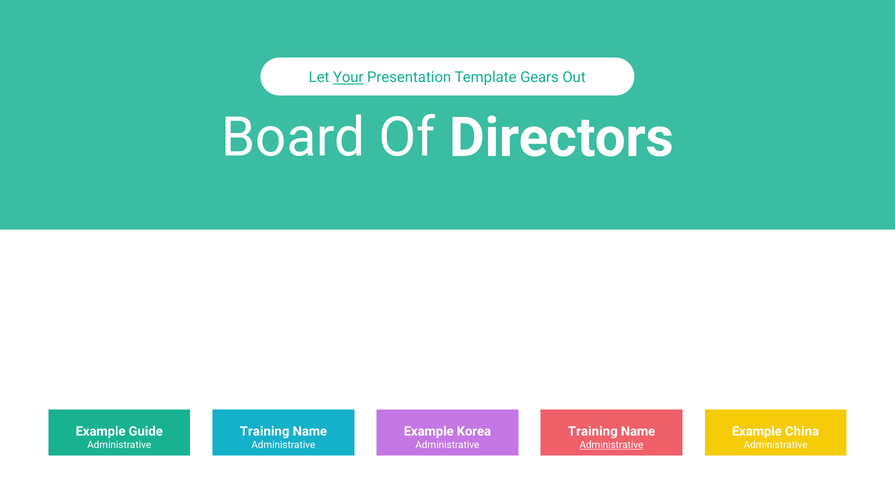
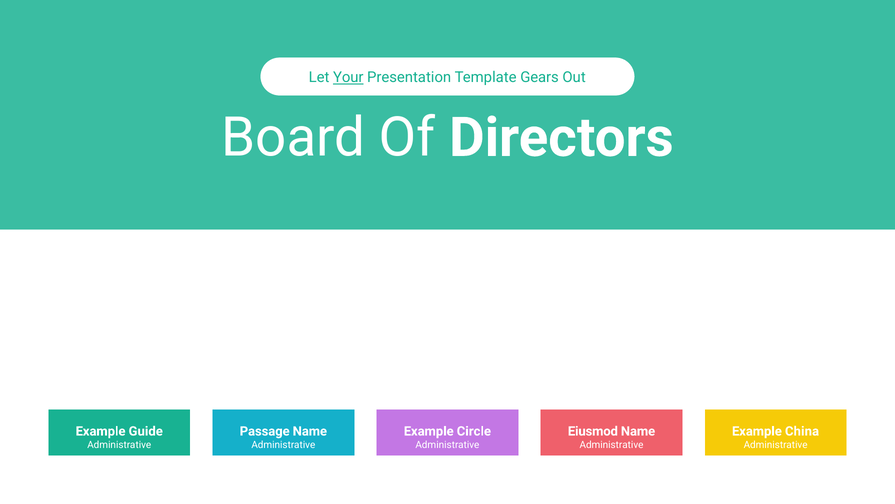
Training: Training -> Passage (265, 431)
Korea: Korea -> Circle (474, 431)
Training: Training -> Eiusmod (593, 431)
Administrative underline: present -> none (611, 444)
